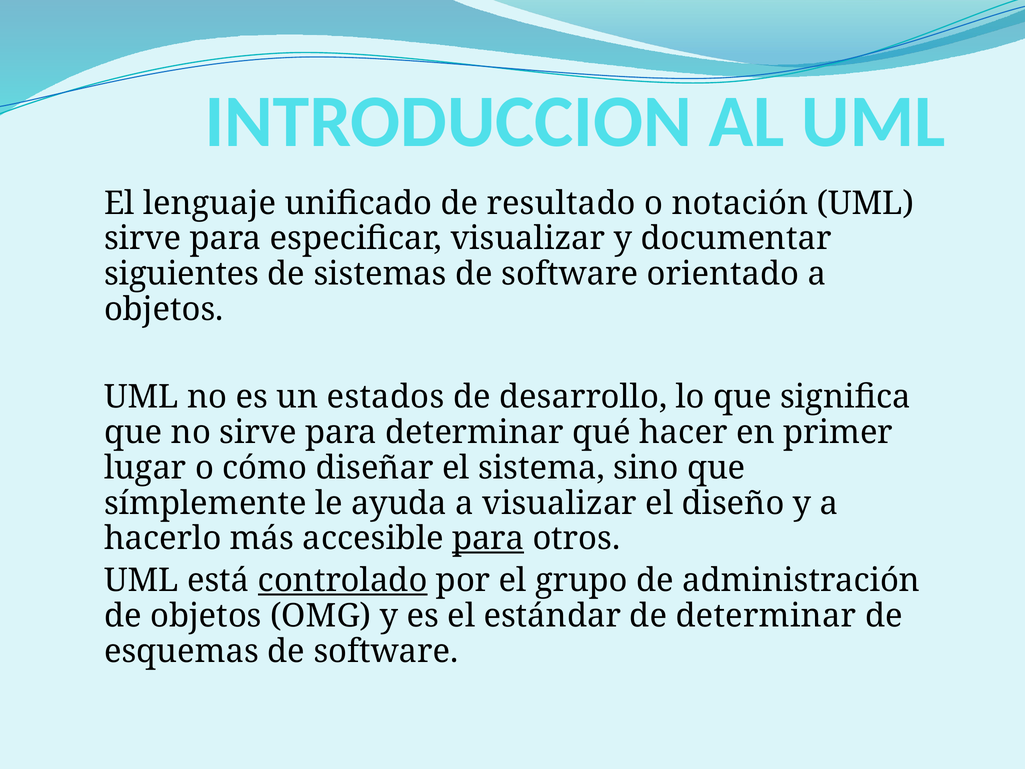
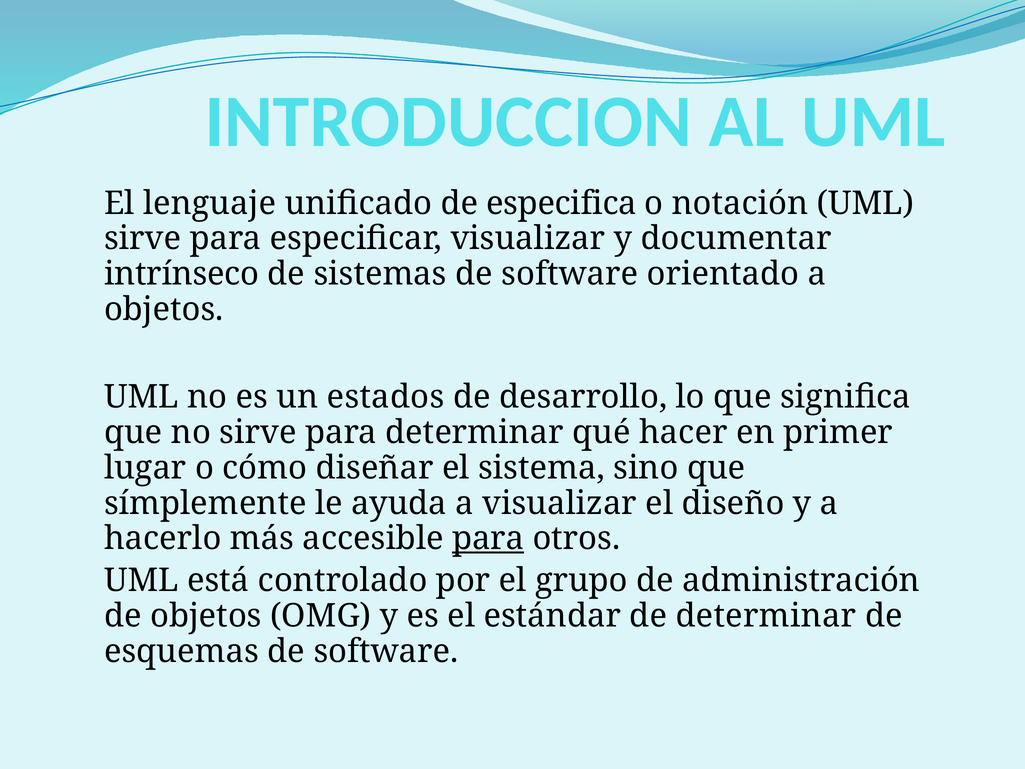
resultado: resultado -> especifica (561, 203)
siguientes: siguientes -> intrínseco (182, 274)
controlado underline: present -> none (343, 580)
